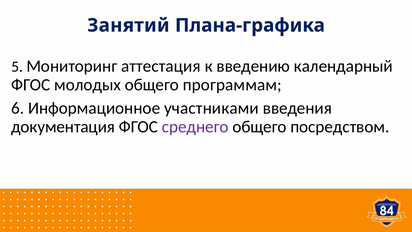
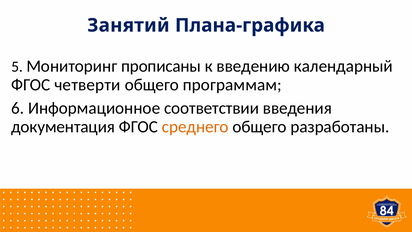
аттестация: аттестация -> прописаны (161, 66)
молодых: молодых -> четверти (87, 85)
участниками: участниками -> соответствии (212, 108)
среднего colour: purple -> orange (195, 127)
посредством: посредством -> разработаны (340, 127)
